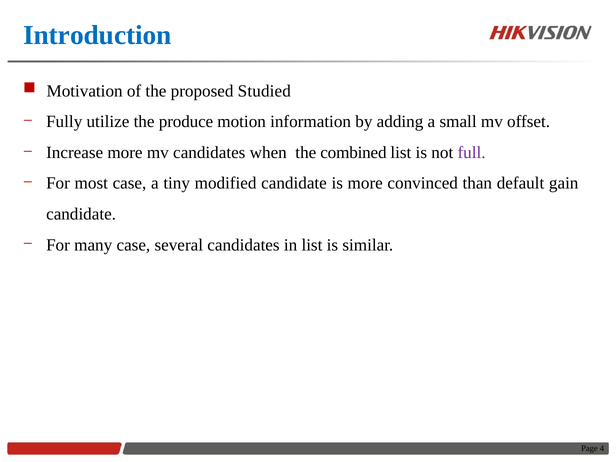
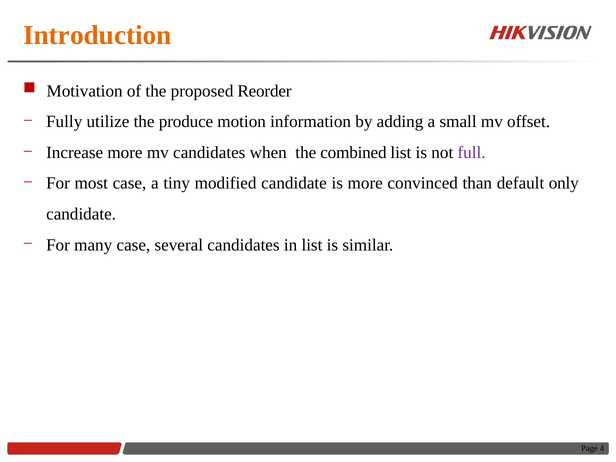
Introduction colour: blue -> orange (97, 35)
Studied: Studied -> Reorder (264, 91)
gain: gain -> only (564, 183)
